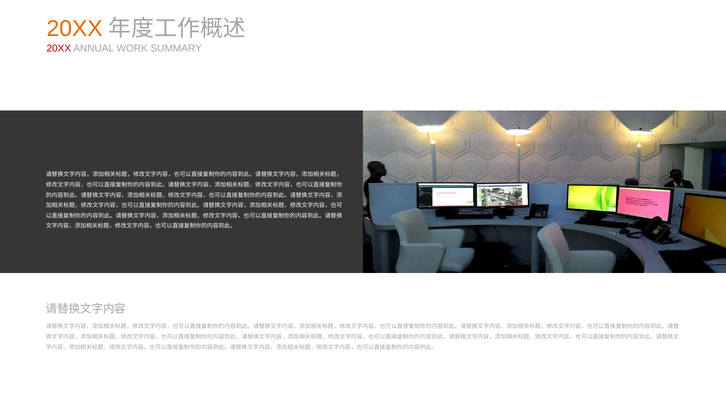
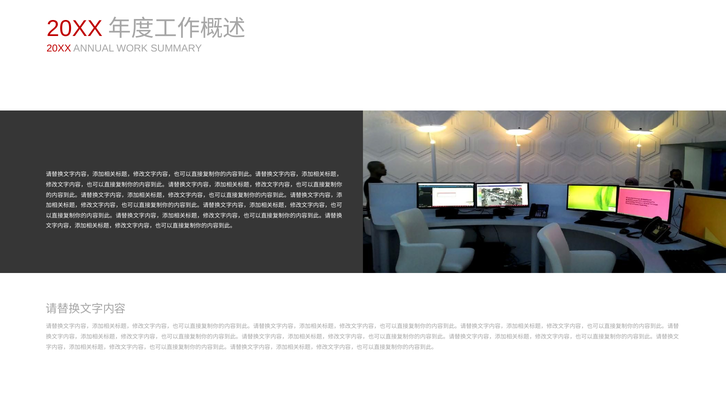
20XX colour: orange -> red (75, 29)
